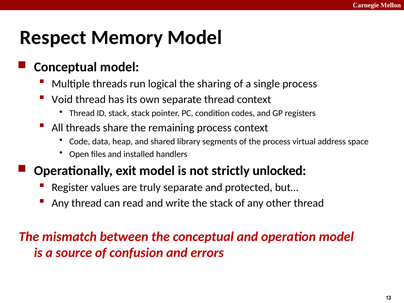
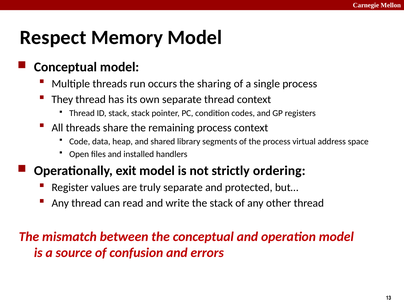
logical: logical -> occurs (162, 84)
Void: Void -> They (62, 100)
unlocked: unlocked -> ordering (279, 171)
